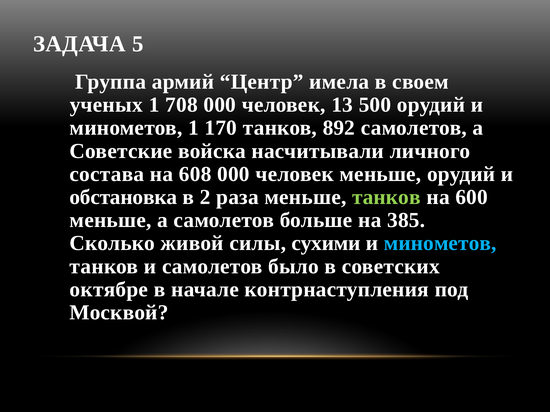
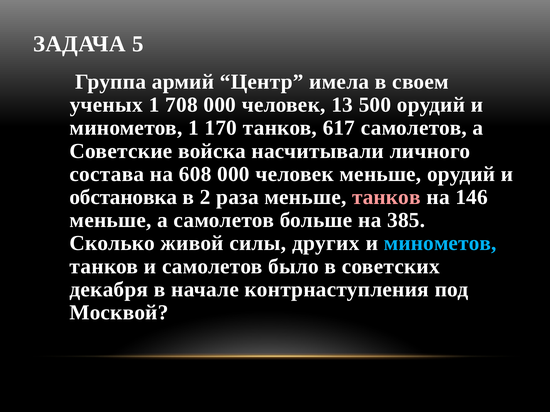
892: 892 -> 617 (339, 128)
танков colour: light green -> pink (386, 197)
600: 600 -> 146 (472, 197)
сухими: сухими -> других (326, 244)
октябре: октябре -> декабря (109, 290)
